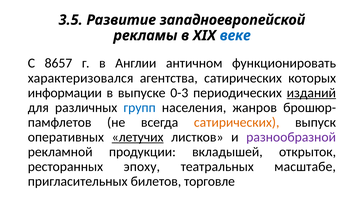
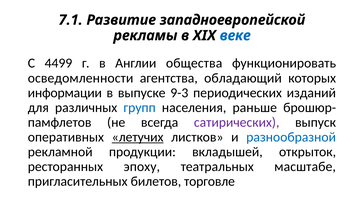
3.5: 3.5 -> 7.1 (71, 20)
8657: 8657 -> 4499 (58, 63)
античном: античном -> общества (194, 63)
характеризовался: характеризовался -> осведомленности (81, 78)
агентства сатирических: сатирических -> обладающий (243, 78)
0-3: 0-3 -> 9-3 (179, 93)
изданий underline: present -> none (311, 93)
жанров: жанров -> раньше (255, 107)
сатирических colour: orange -> purple (237, 122)
разнообразной colour: purple -> blue (291, 137)
